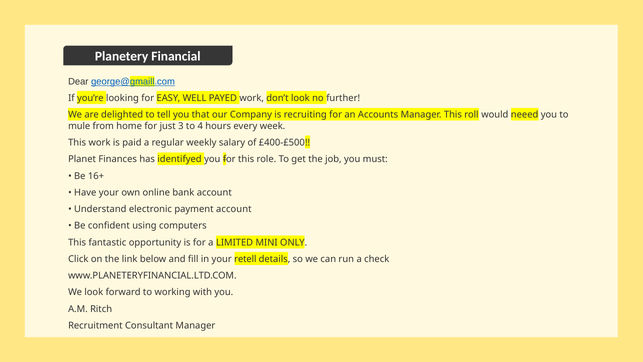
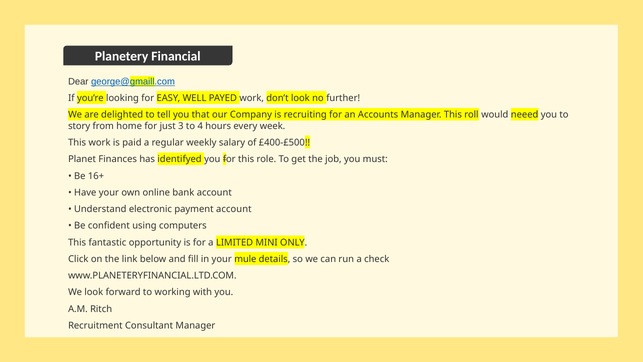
mule: mule -> story (79, 126)
retell: retell -> mule (245, 259)
